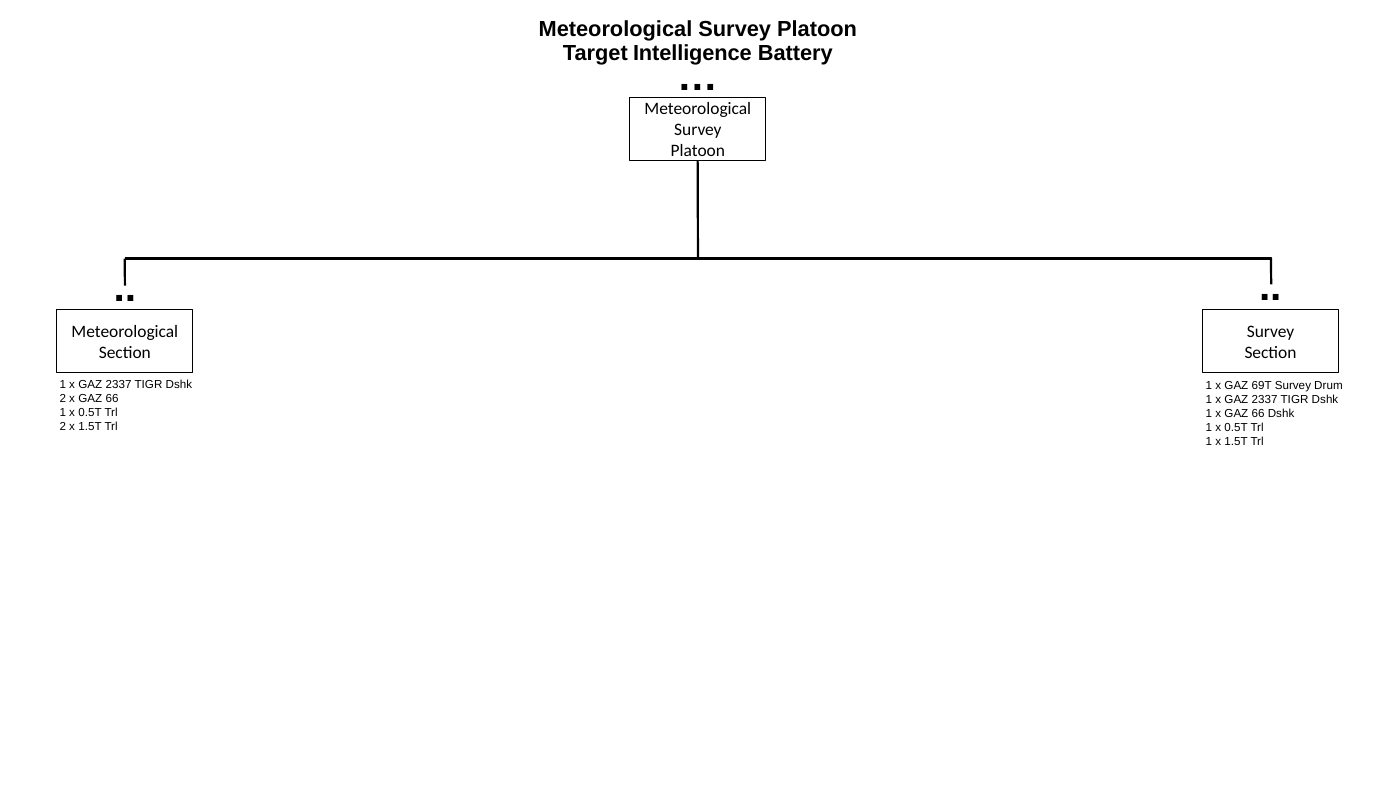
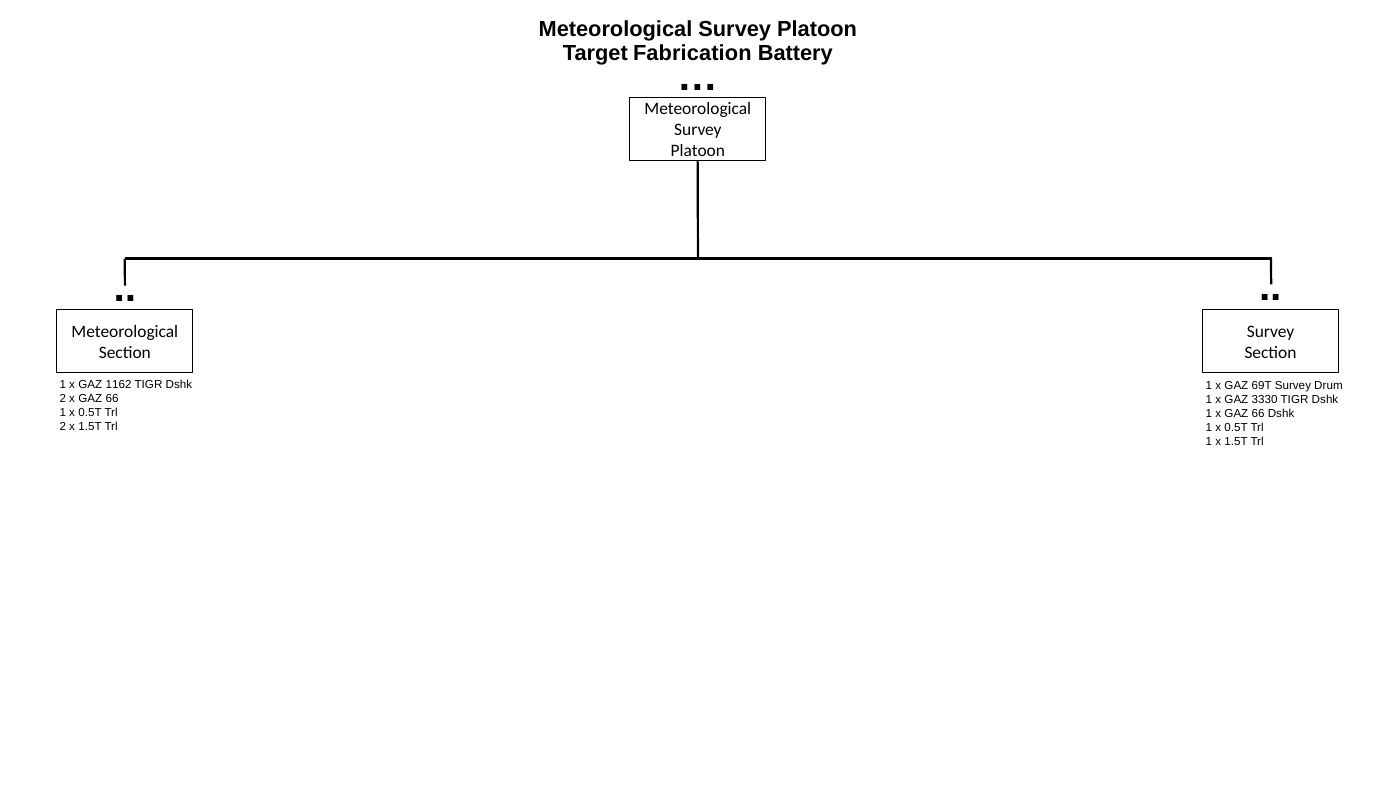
Intelligence: Intelligence -> Fabrication (692, 53)
2337: 2337 -> 1162 (119, 385)
2337: 2337 -> 3330 (1265, 400)
